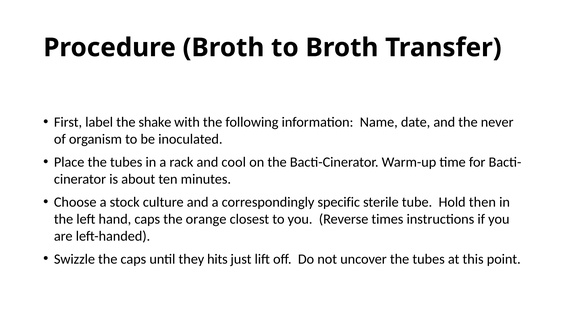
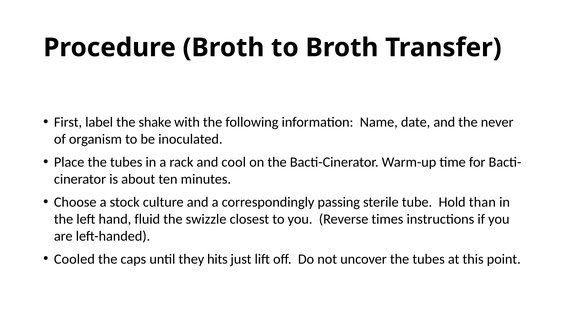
specific: specific -> passing (339, 202)
then: then -> than (482, 202)
hand caps: caps -> fluid (147, 219)
orange: orange -> swizzle (206, 219)
Swizzle: Swizzle -> Cooled (74, 259)
